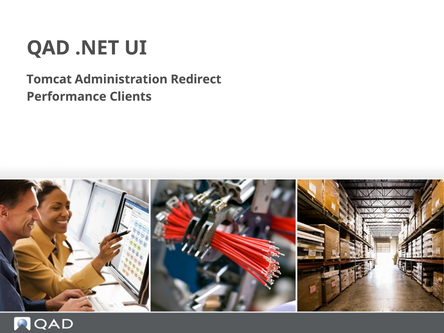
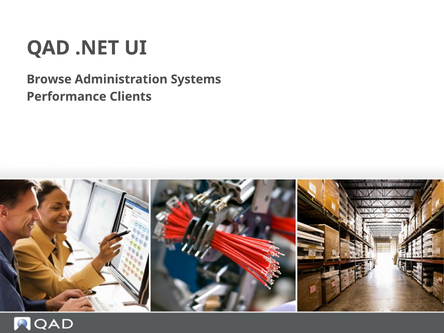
Tomcat: Tomcat -> Browse (49, 79)
Redirect: Redirect -> Systems (196, 79)
